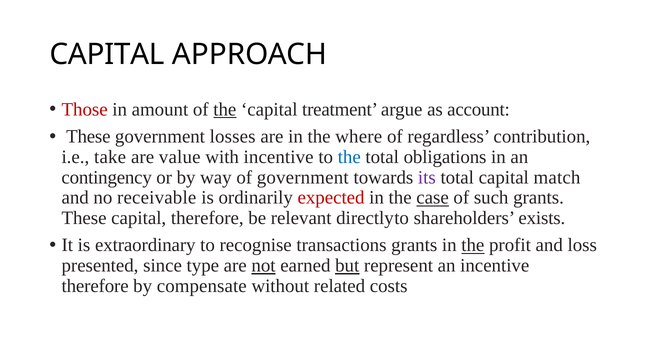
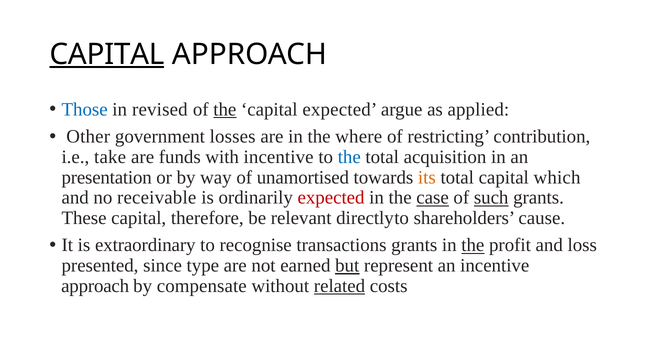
CAPITAL underline: none -> present (107, 54)
Those colour: red -> blue (85, 110)
amount: amount -> revised (160, 110)
capital treatment: treatment -> expected (340, 110)
account: account -> applied (478, 110)
These: These -> Other (88, 137)
regardless: regardless -> restricting (449, 137)
value: value -> funds (180, 157)
obligations: obligations -> acquisition (445, 157)
contingency: contingency -> presentation (107, 178)
of government: government -> unamortised (303, 178)
its colour: purple -> orange (427, 178)
match: match -> which (557, 178)
such underline: none -> present (491, 198)
exists: exists -> cause (542, 218)
not underline: present -> none (264, 266)
therefore: therefore -> approach (95, 286)
related underline: none -> present (339, 286)
